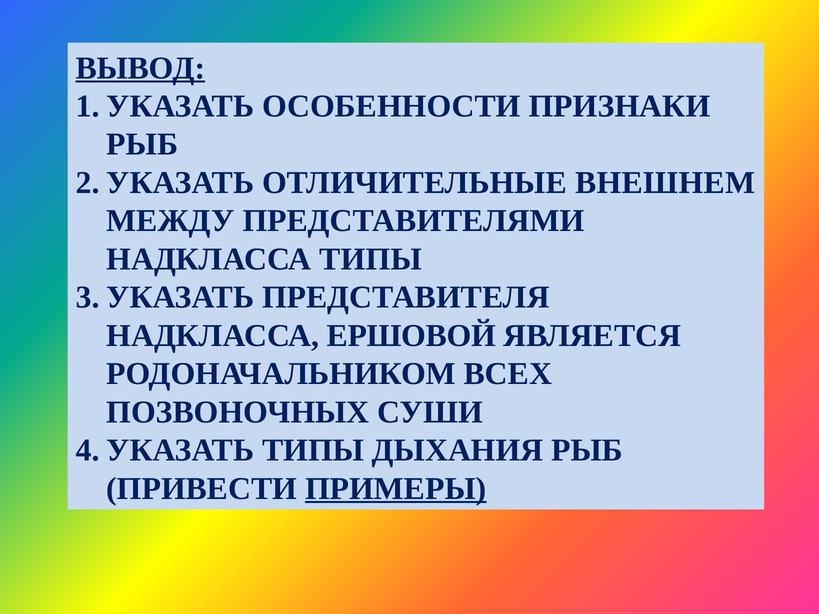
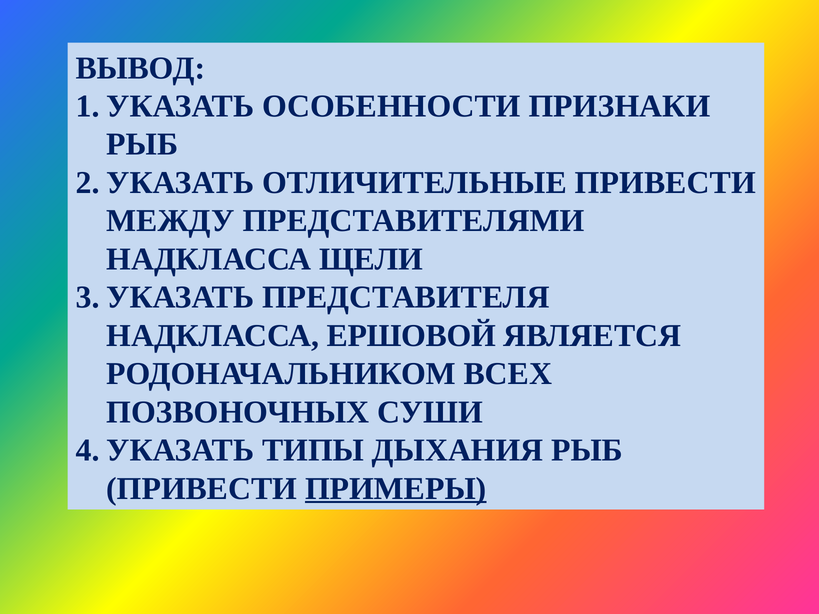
ВЫВОД underline: present -> none (140, 68)
ОТЛИЧИТЕЛЬНЫЕ ВНЕШНЕМ: ВНЕШНЕМ -> ПРИВЕСТИ (665, 183)
НАДКЛАССА ТИПЫ: ТИПЫ -> ЩЕЛИ (371, 259)
